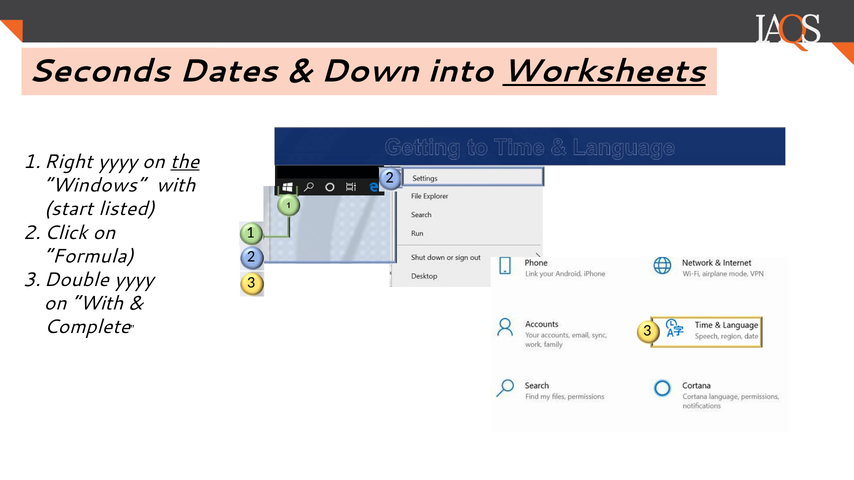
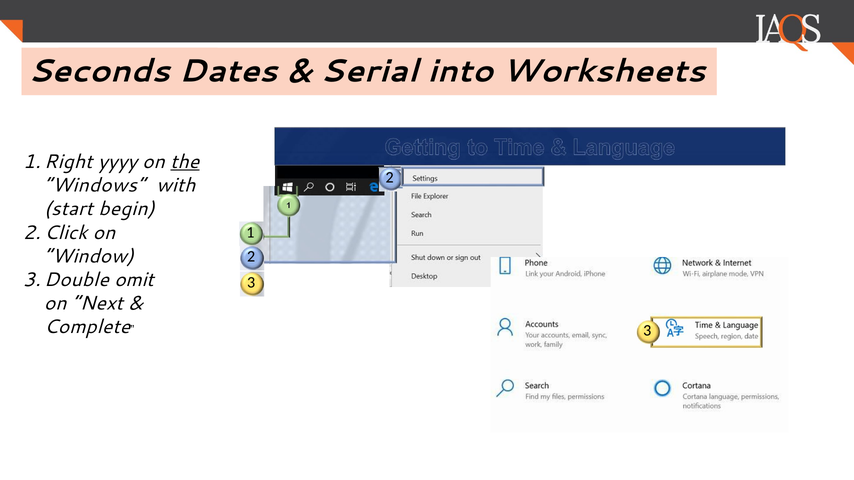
Down: Down -> Serial (369, 71)
Worksheets underline: present -> none (604, 71)
listed: listed -> begin (127, 209)
Formula: Formula -> Window (89, 256)
yyyy: yyyy -> omit (134, 280)
on With: With -> Next (97, 304)
